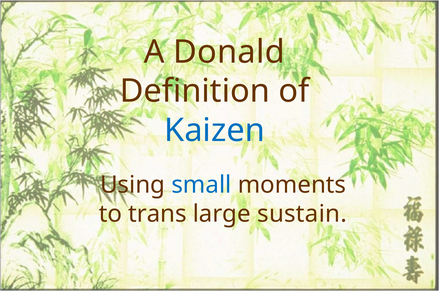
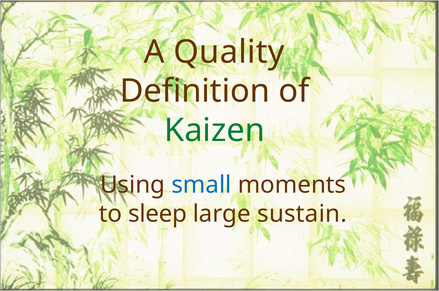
Donald: Donald -> Quality (229, 52)
Kaizen colour: blue -> green (215, 130)
trans: trans -> sleep (158, 214)
